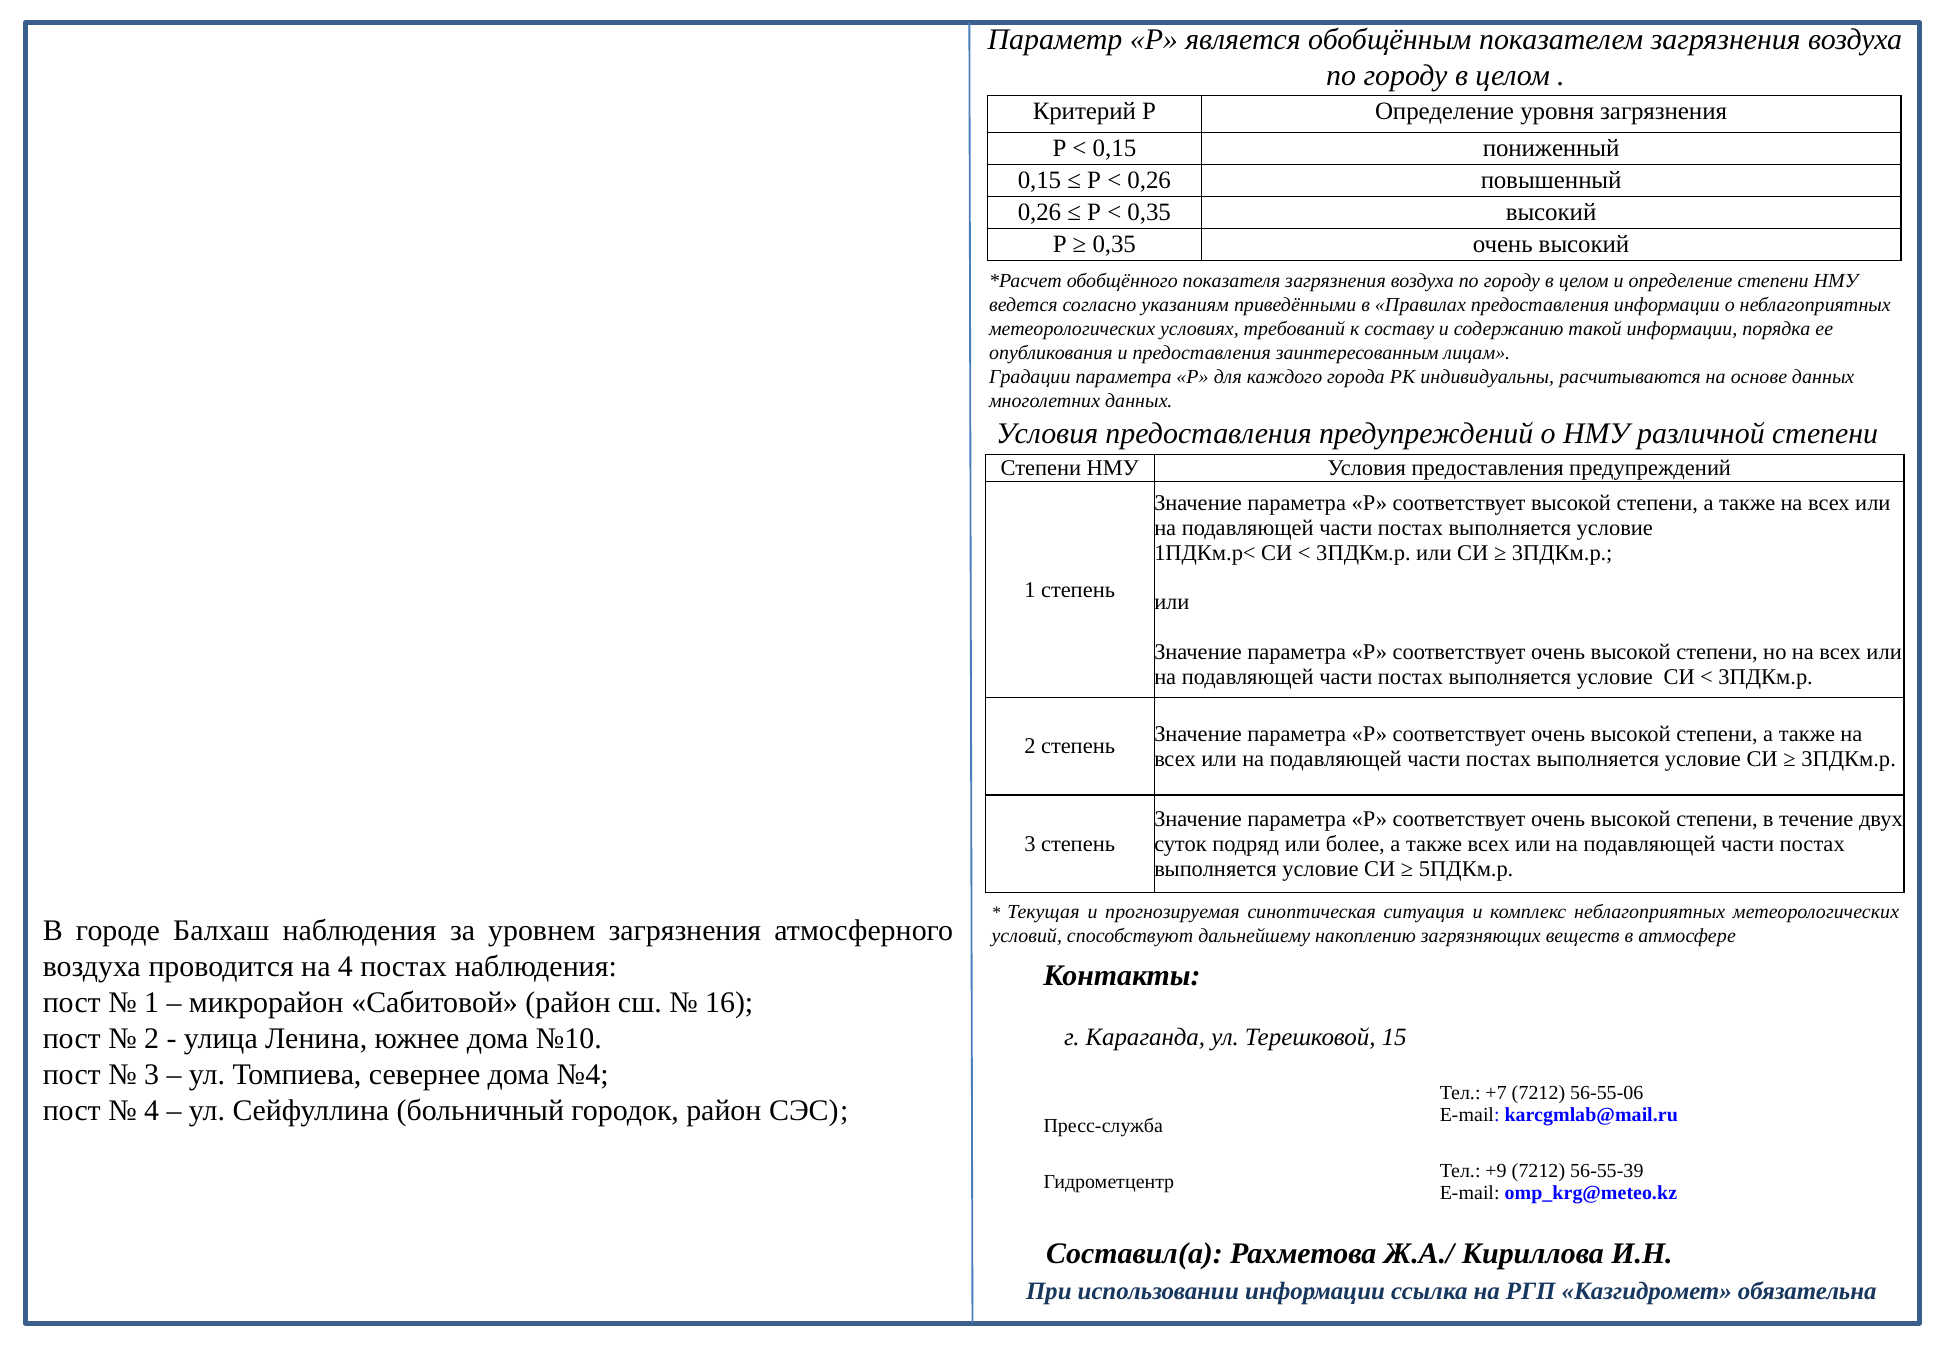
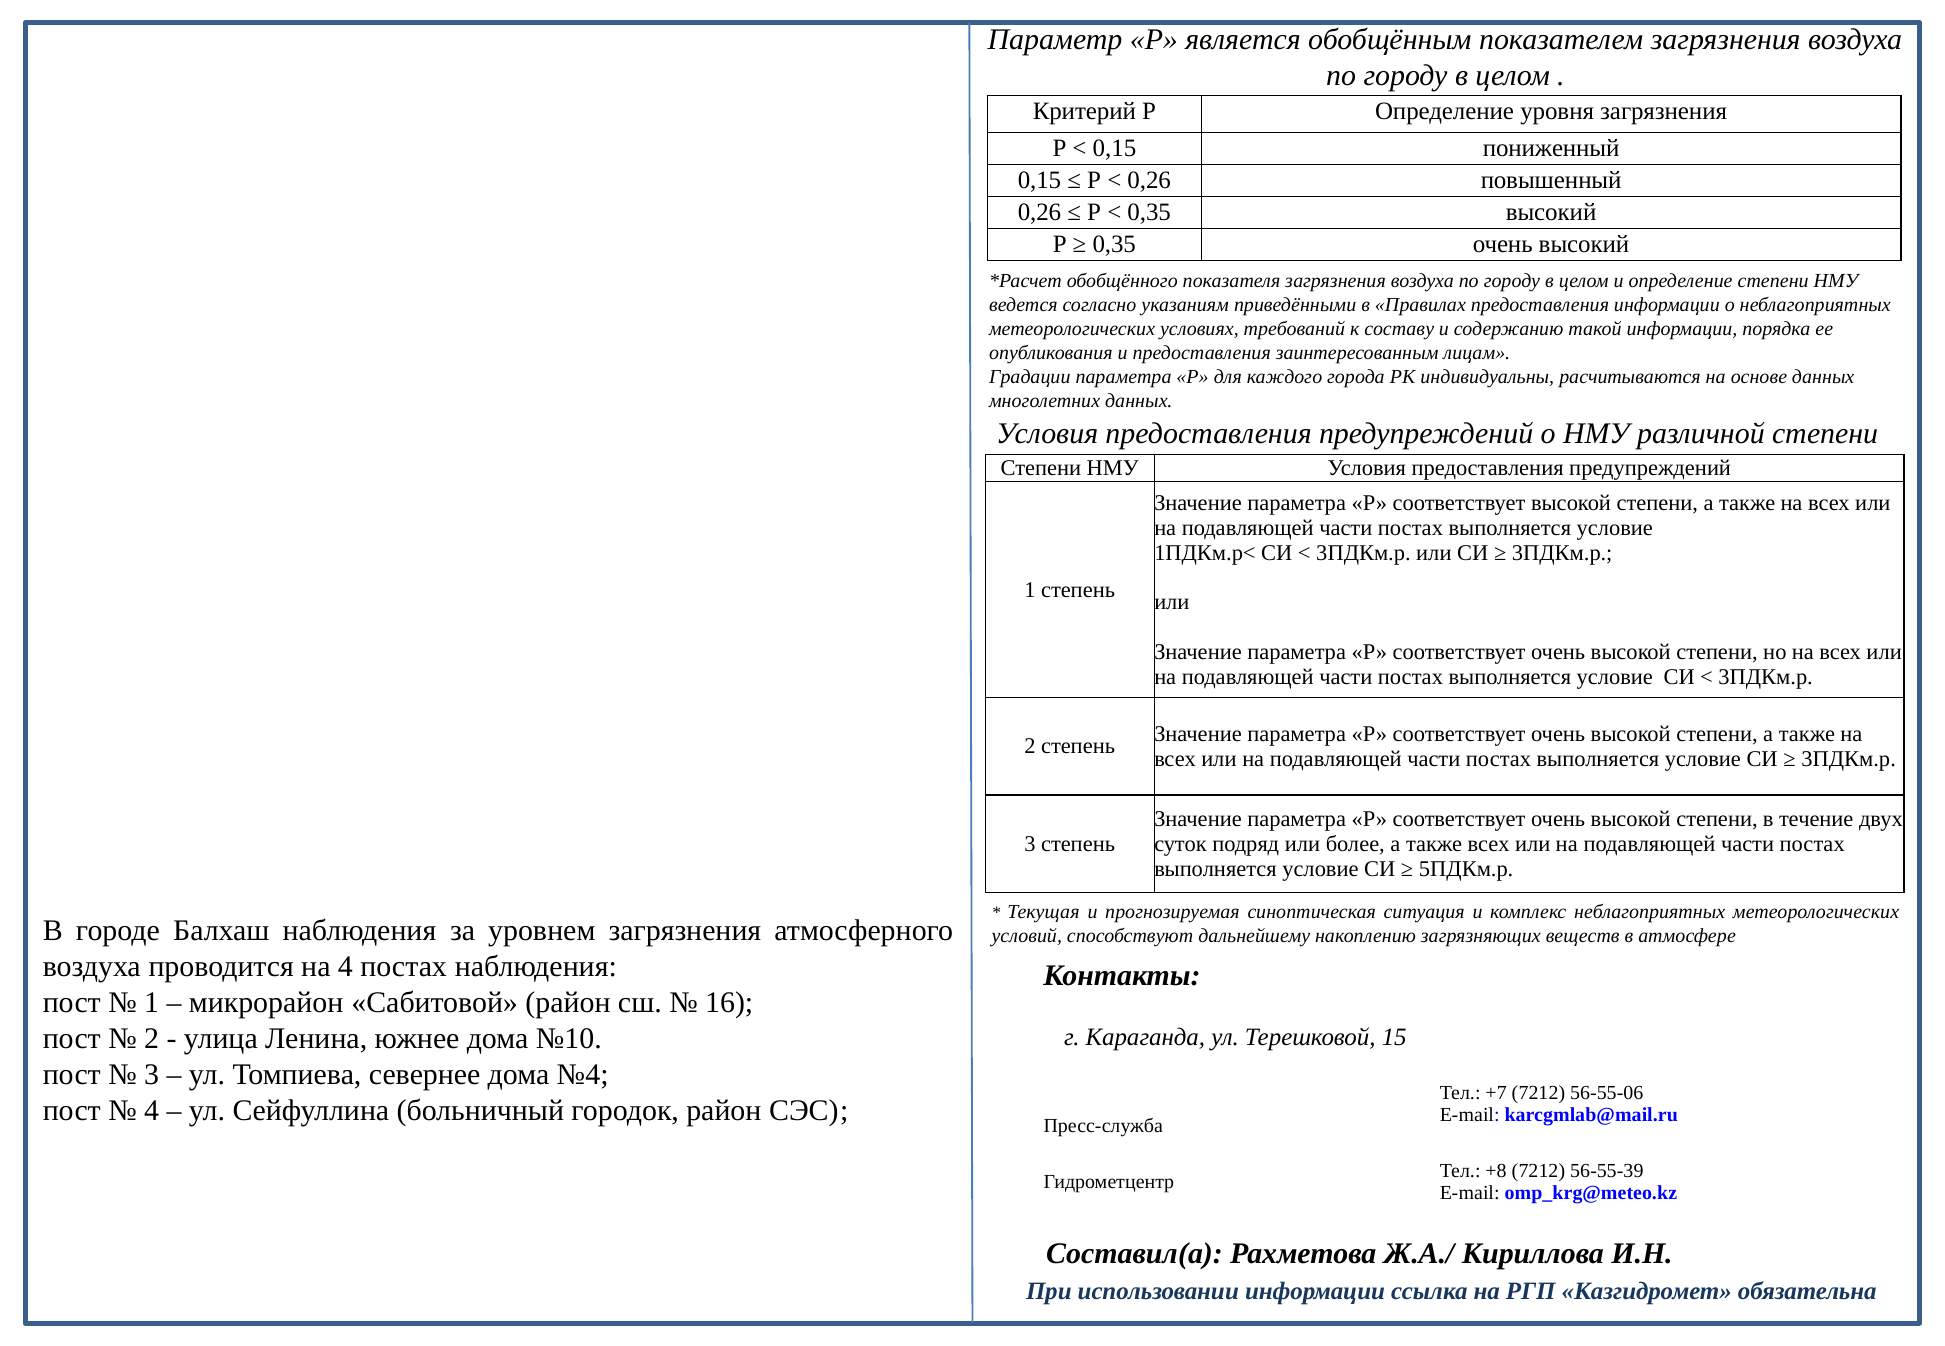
+9: +9 -> +8 (1496, 1171)
